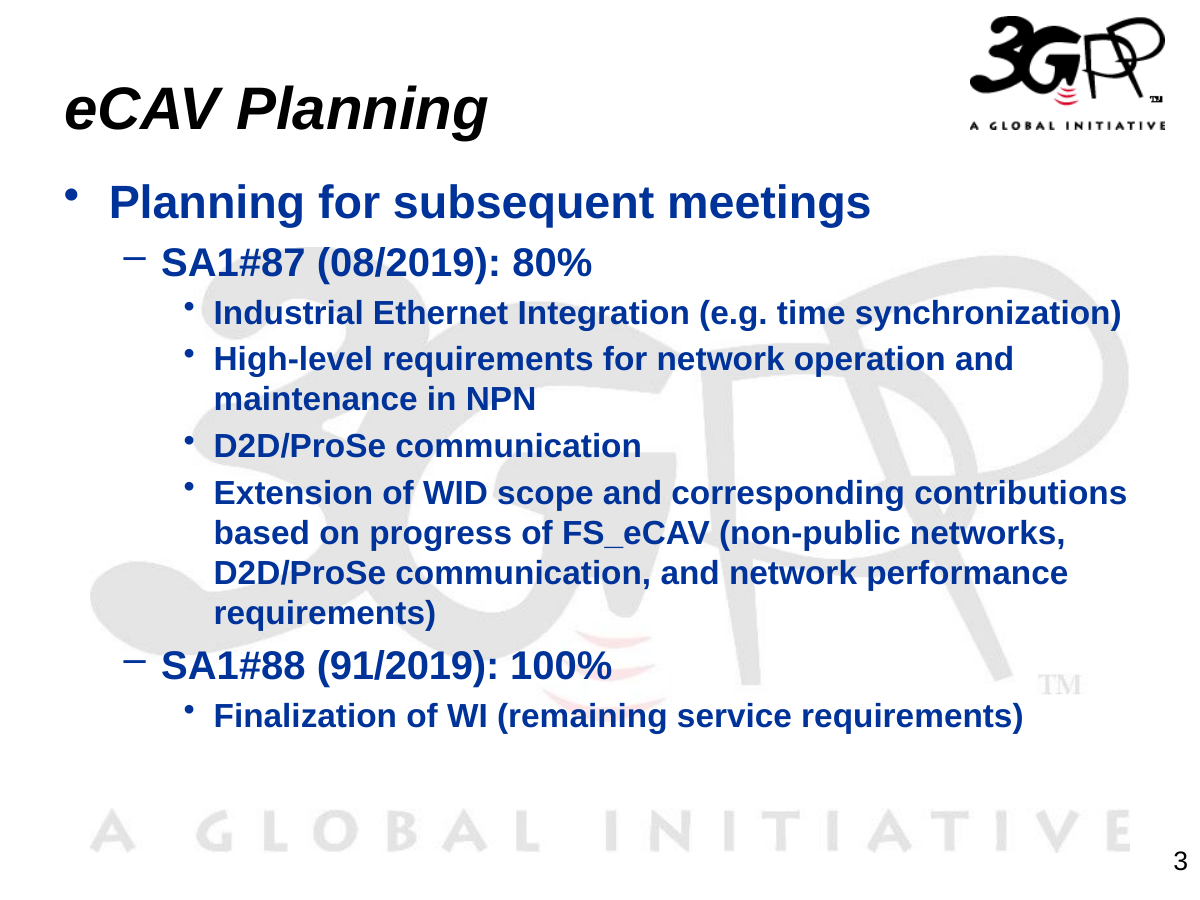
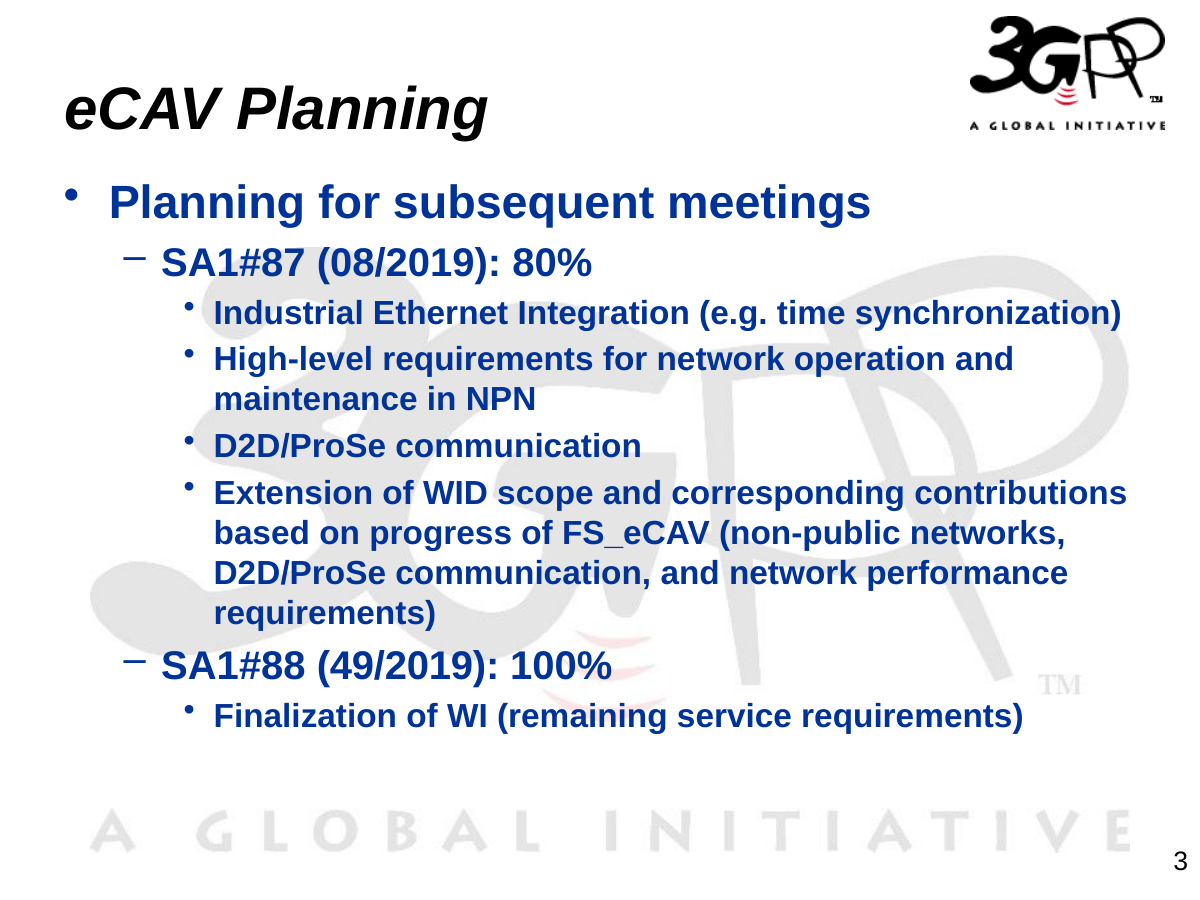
91/2019: 91/2019 -> 49/2019 (408, 666)
